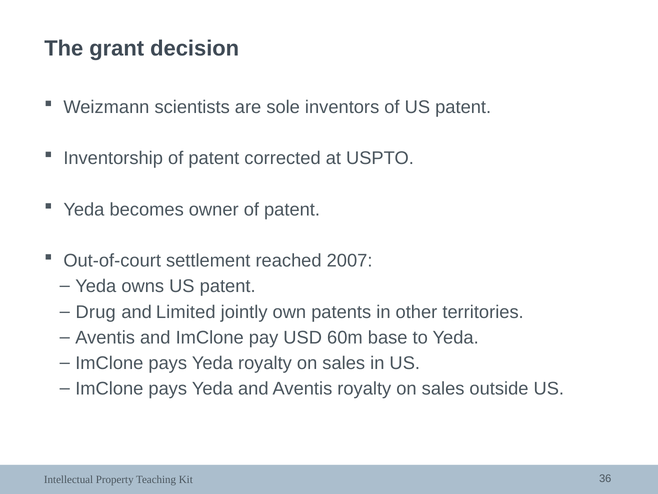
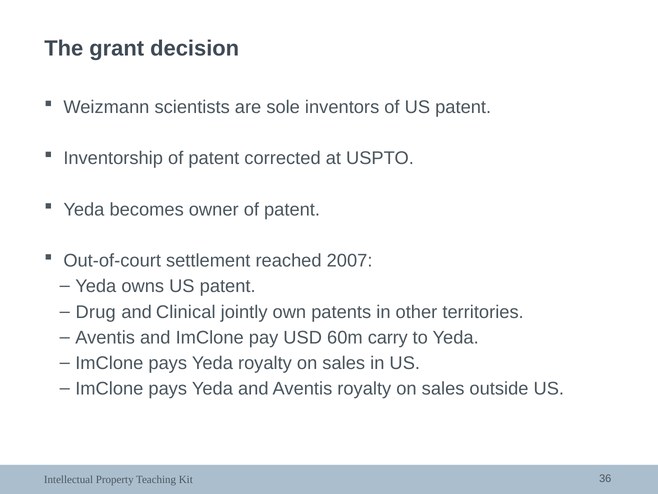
Limited: Limited -> Clinical (186, 312)
base: base -> carry (388, 337)
